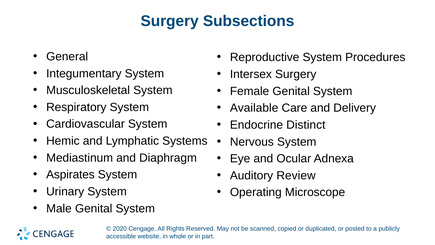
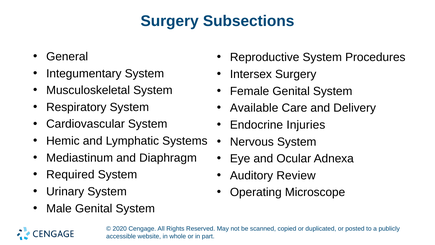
Distinct: Distinct -> Injuries (306, 125)
Aspirates: Aspirates -> Required (70, 174)
